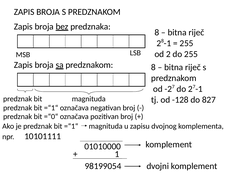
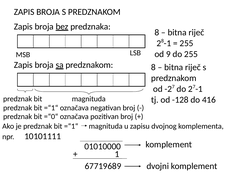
od 2: 2 -> 9 (168, 54)
827: 827 -> 416 (209, 100)
98199054: 98199054 -> 67719689 (103, 166)
